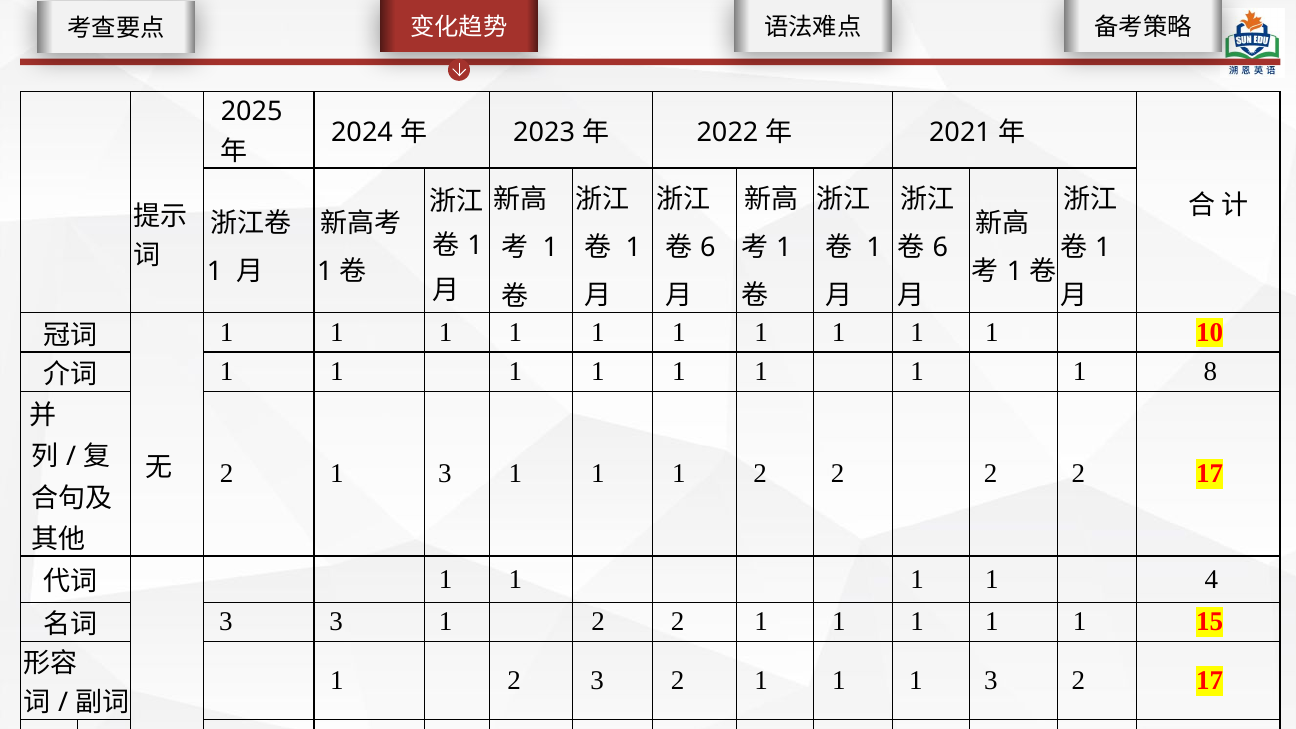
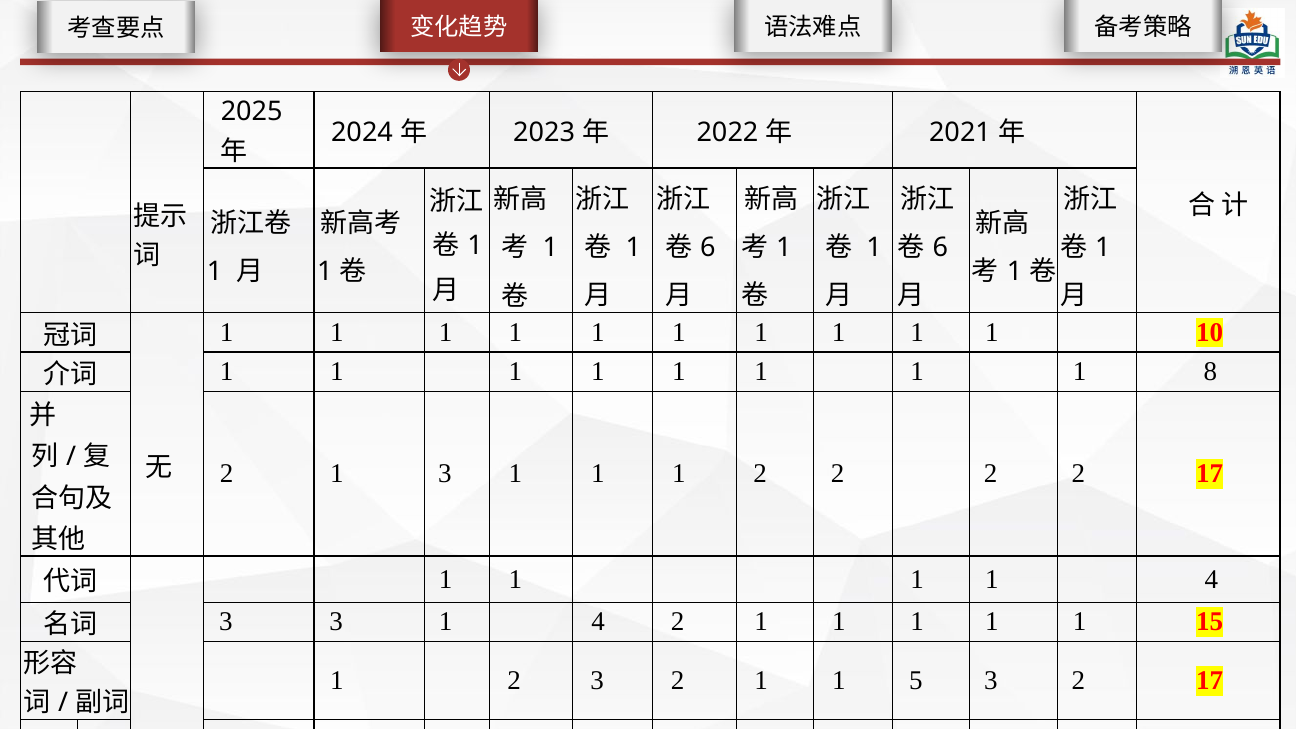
2: 2 -> 4 (598, 622)
1: 1 -> 5 (916, 681)
